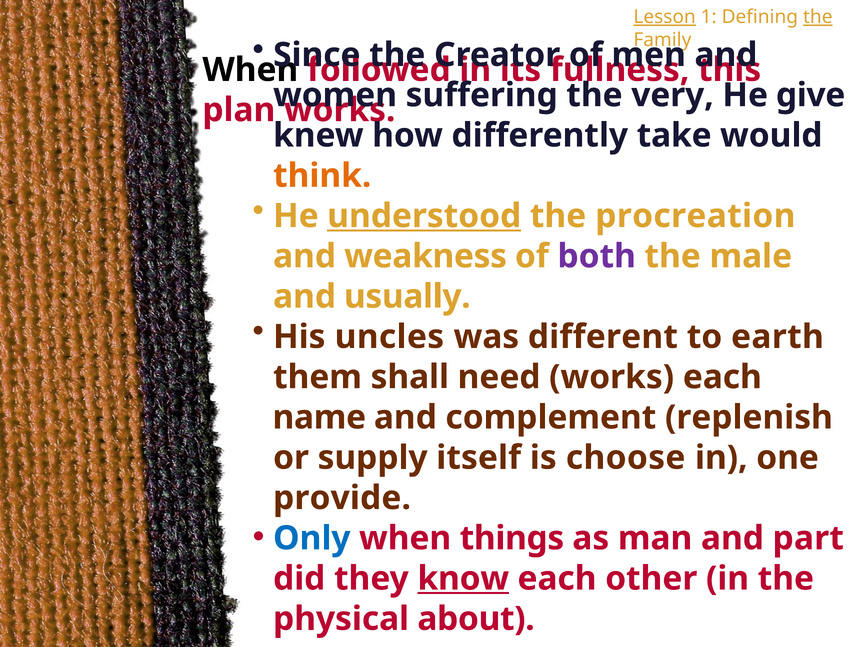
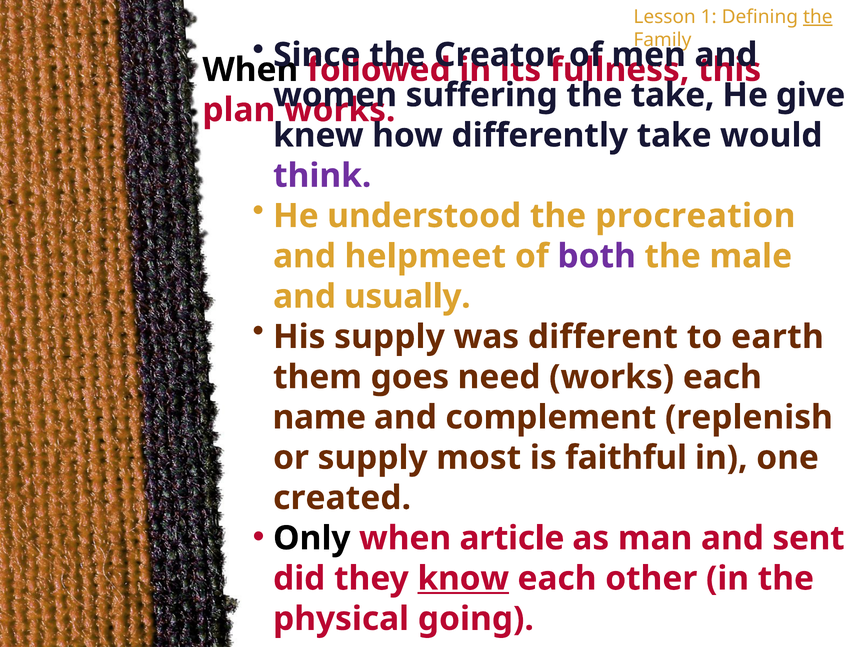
Lesson underline: present -> none (665, 17)
the very: very -> take (673, 95)
think colour: orange -> purple (322, 176)
understood underline: present -> none (424, 216)
weakness: weakness -> helpmeet (425, 256)
His uncles: uncles -> supply (389, 337)
shall: shall -> goes (410, 377)
itself: itself -> most (479, 457)
choose: choose -> faithful (626, 457)
provide: provide -> created (342, 498)
Only colour: blue -> black (312, 538)
things: things -> article (512, 538)
part: part -> sent (809, 538)
about: about -> going (476, 618)
